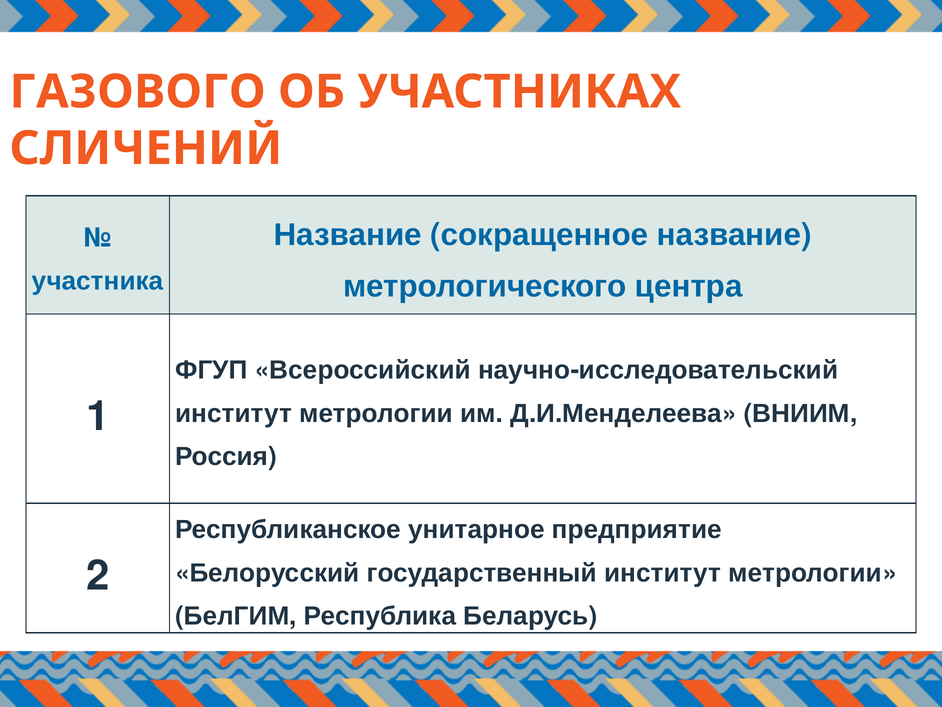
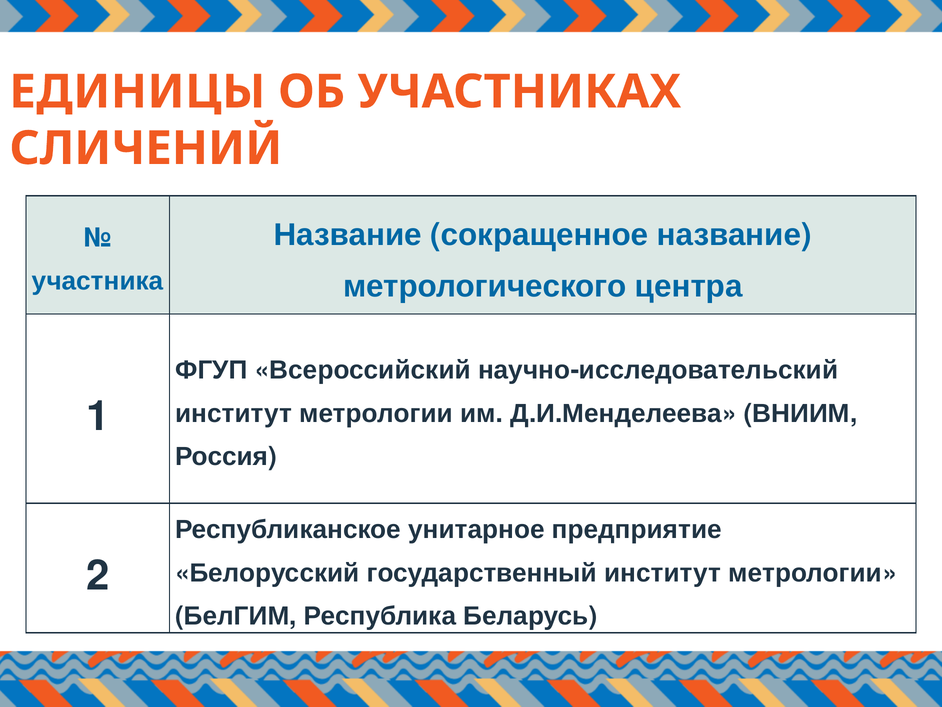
ГАЗОВОГО: ГАЗОВОГО -> ЕДИНИЦЫ (137, 92)
